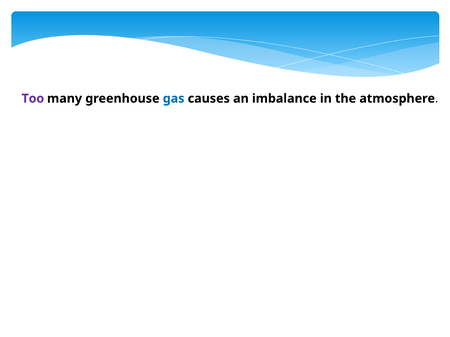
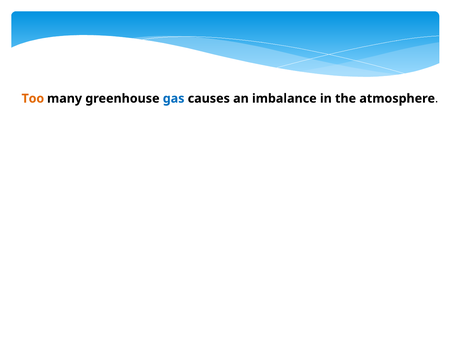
Too colour: purple -> orange (33, 99)
